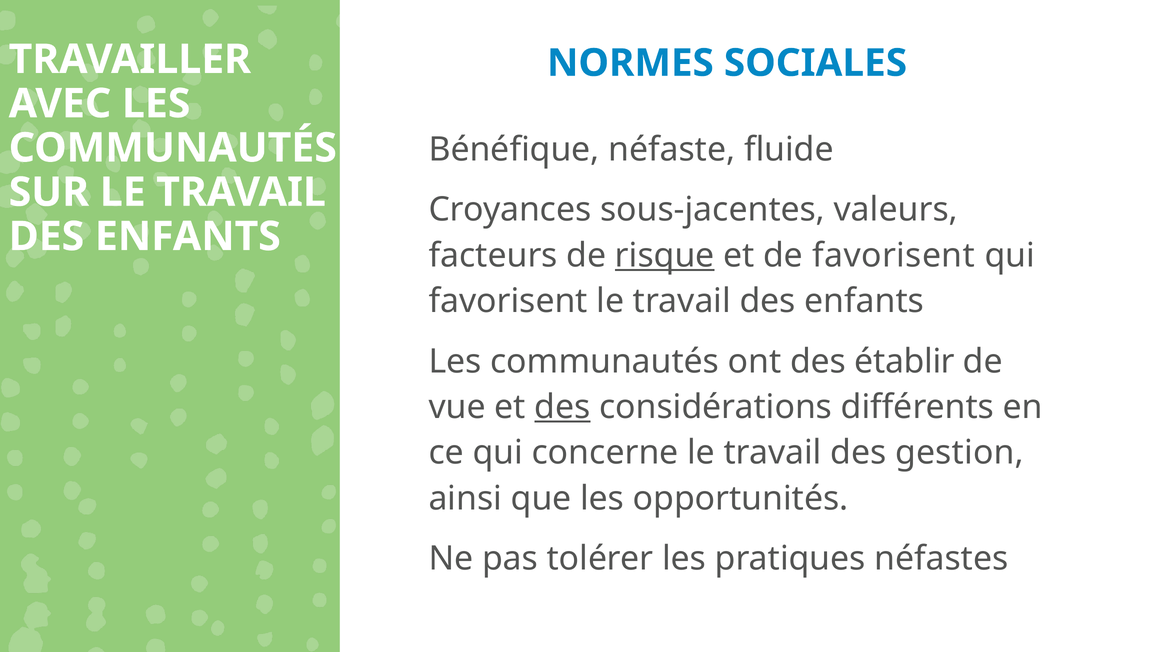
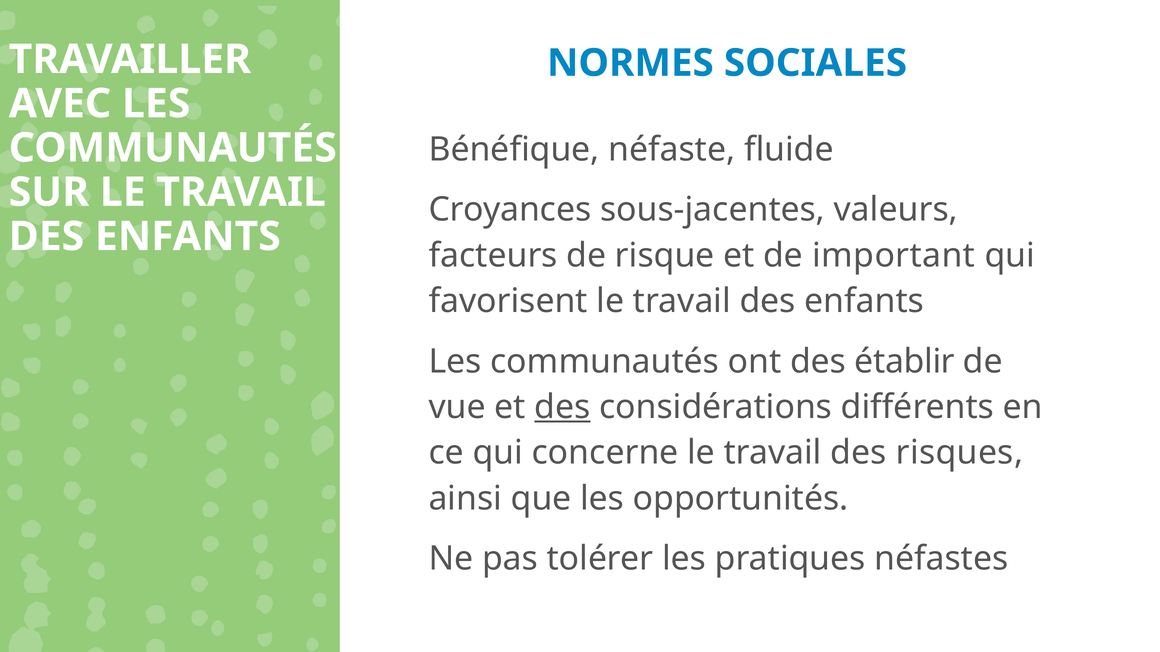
risque underline: present -> none (665, 256)
de favorisent: favorisent -> important (894, 256)
gestion: gestion -> risques (959, 453)
